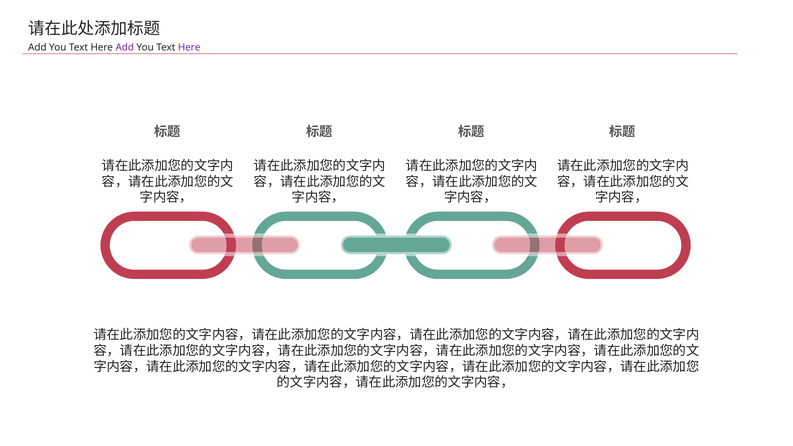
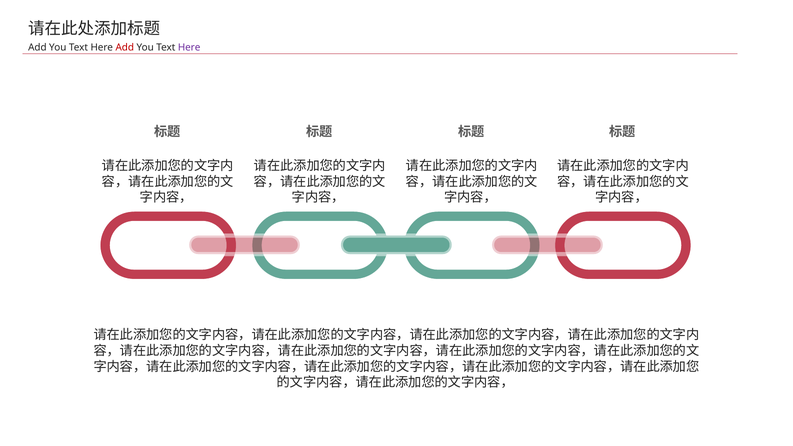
Add colour: purple -> red (125, 47)
